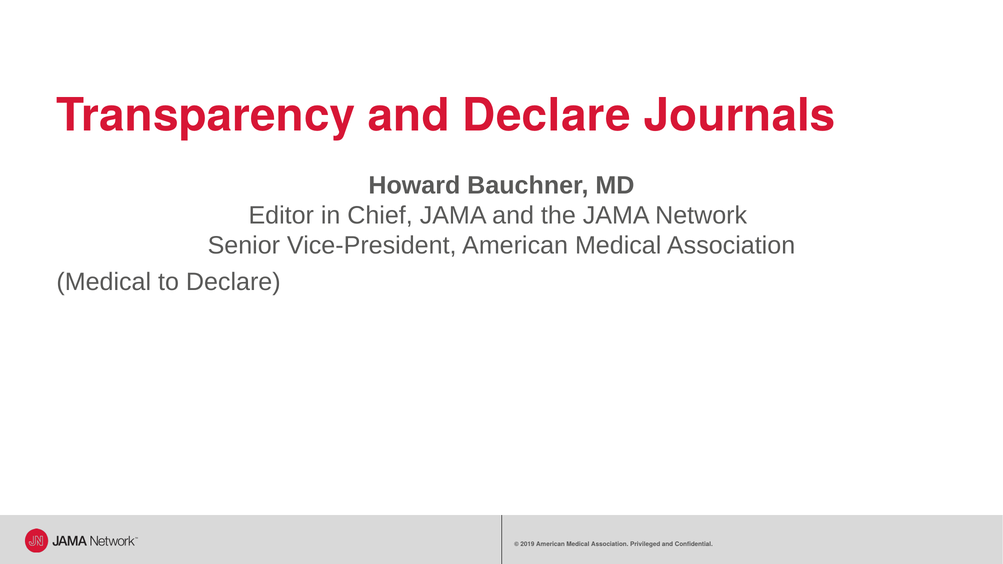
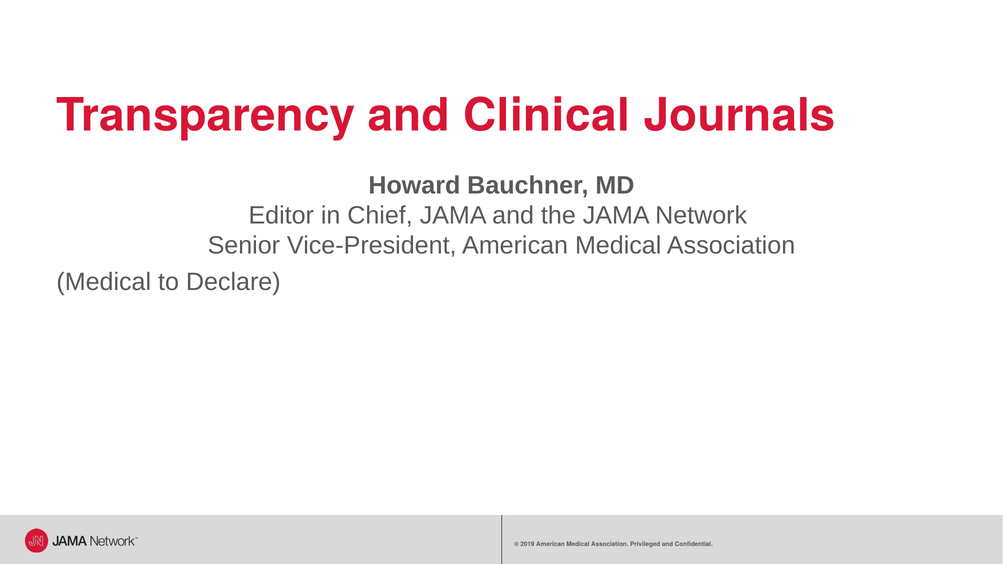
and Declare: Declare -> Clinical (547, 115)
